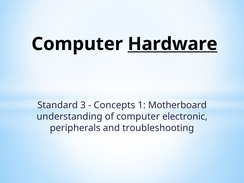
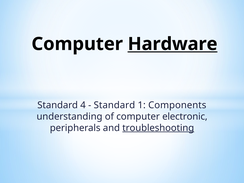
3: 3 -> 4 (83, 105)
Concepts: Concepts -> Standard (114, 105)
Motherboard: Motherboard -> Components (177, 105)
troubleshooting underline: none -> present (158, 128)
